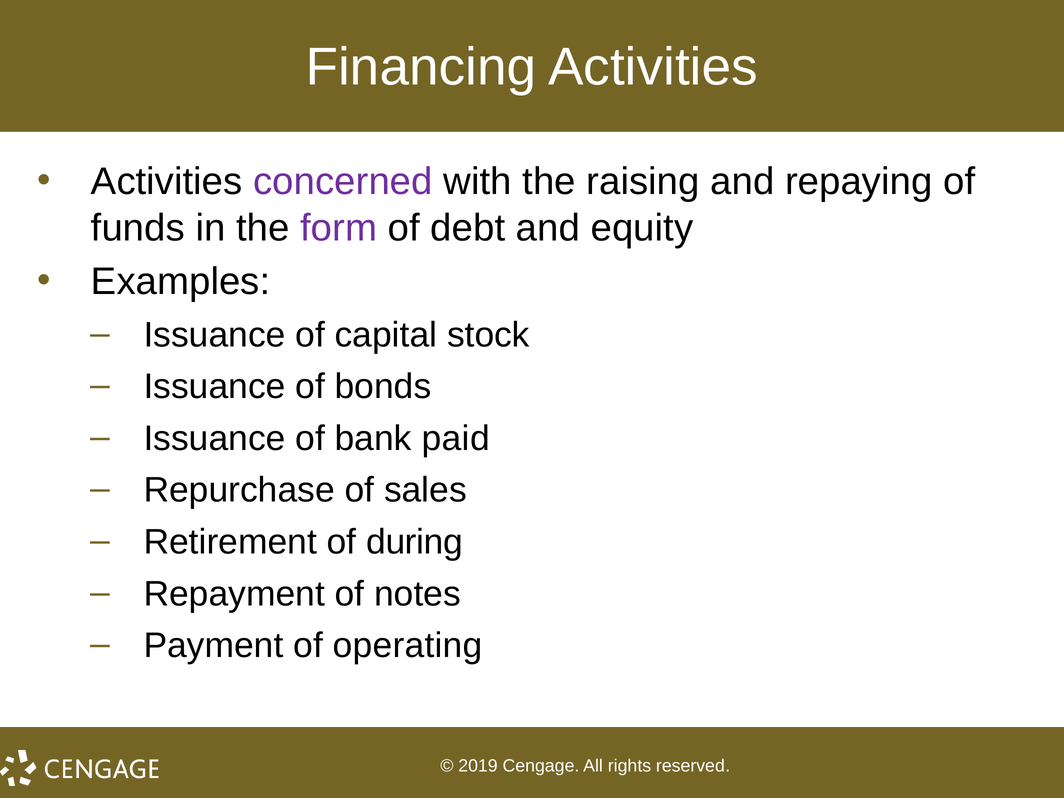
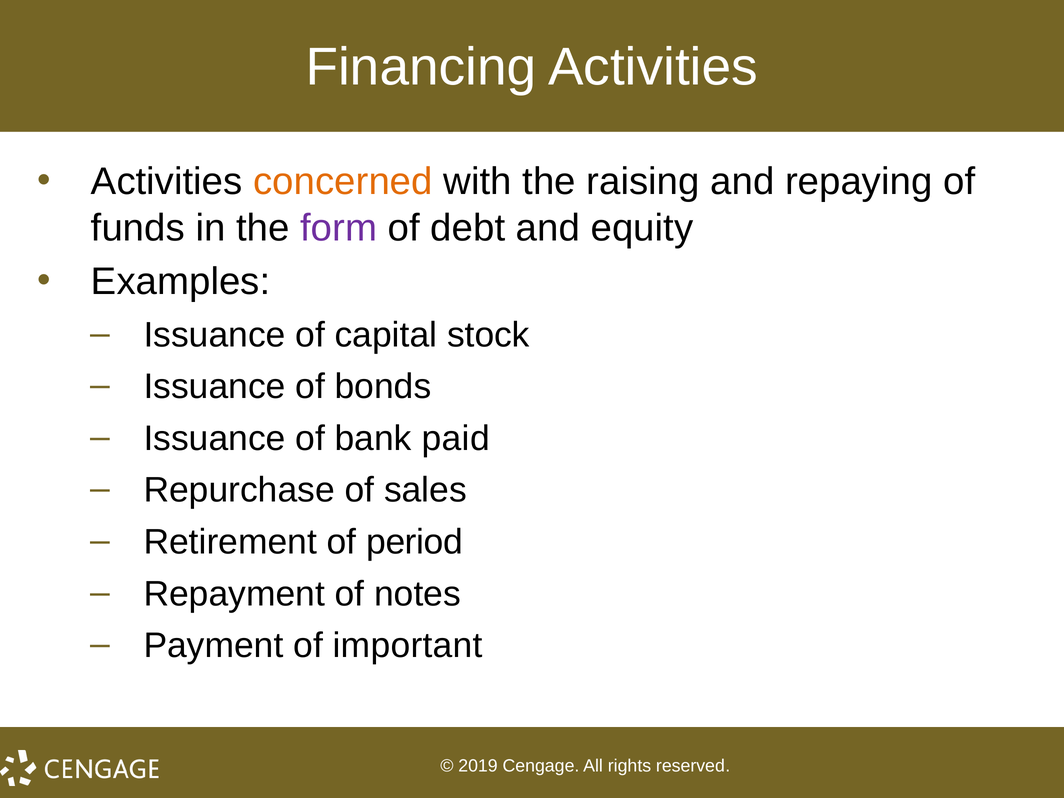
concerned colour: purple -> orange (343, 182)
during: during -> period (415, 542)
operating: operating -> important (408, 646)
